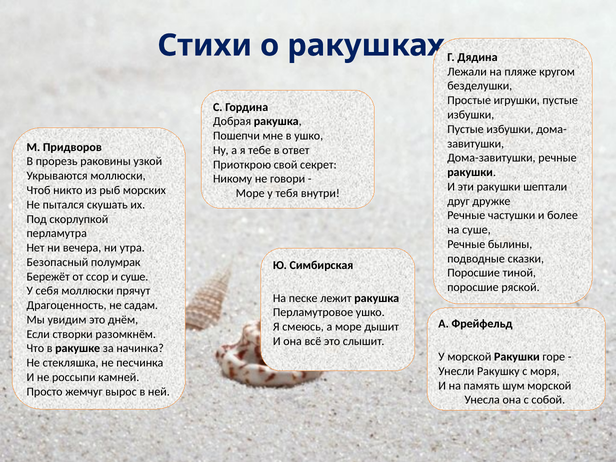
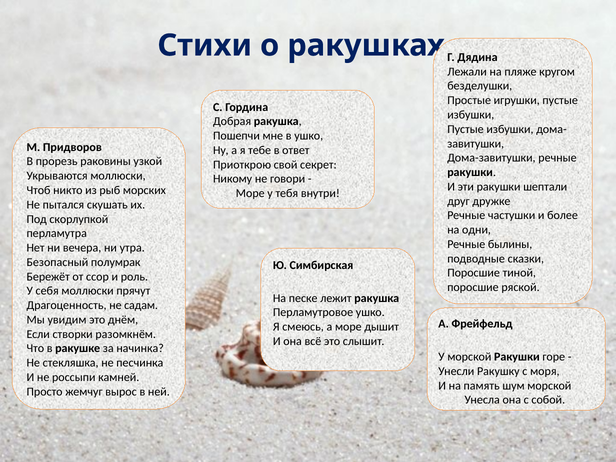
на суше: суше -> одни (477, 230)
и суше: суше -> роль (134, 277)
